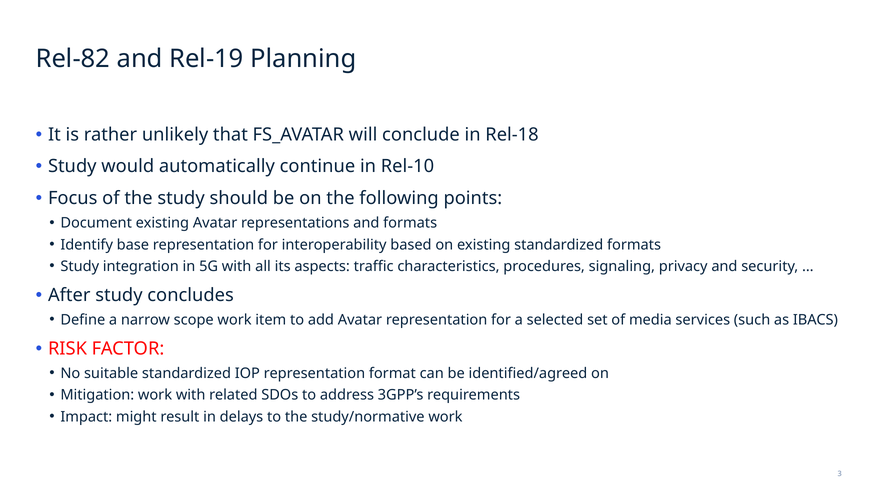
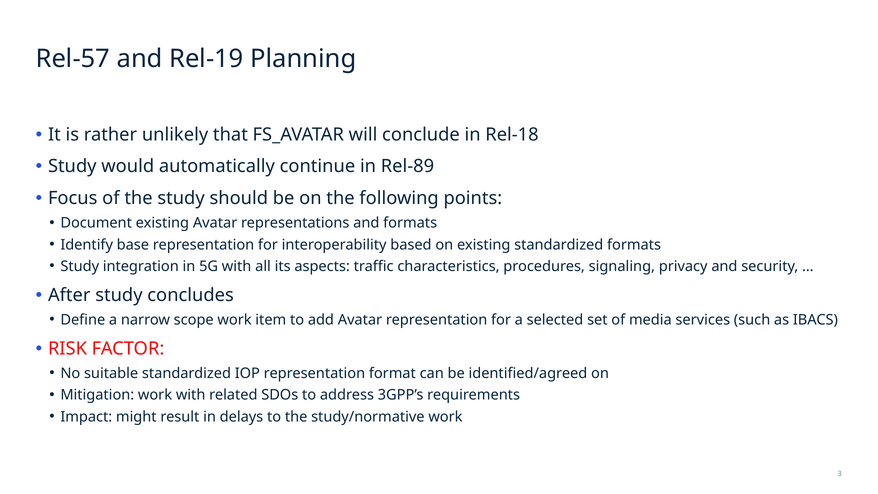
Rel-82: Rel-82 -> Rel-57 (73, 59)
Rel-10: Rel-10 -> Rel-89 (407, 166)
